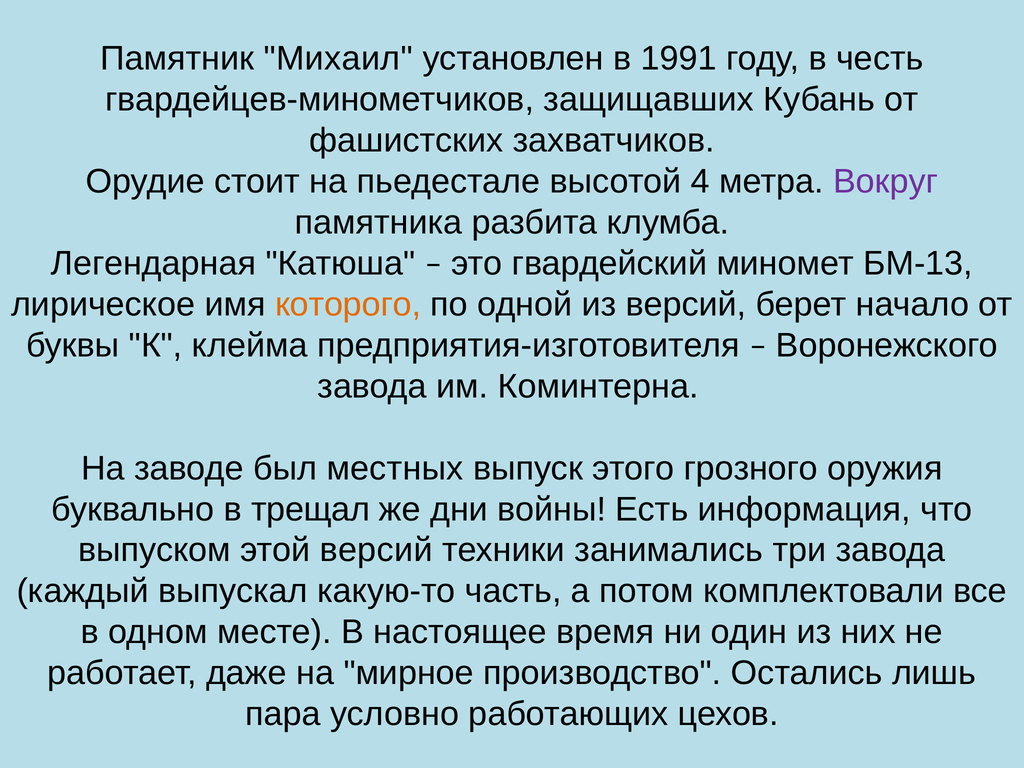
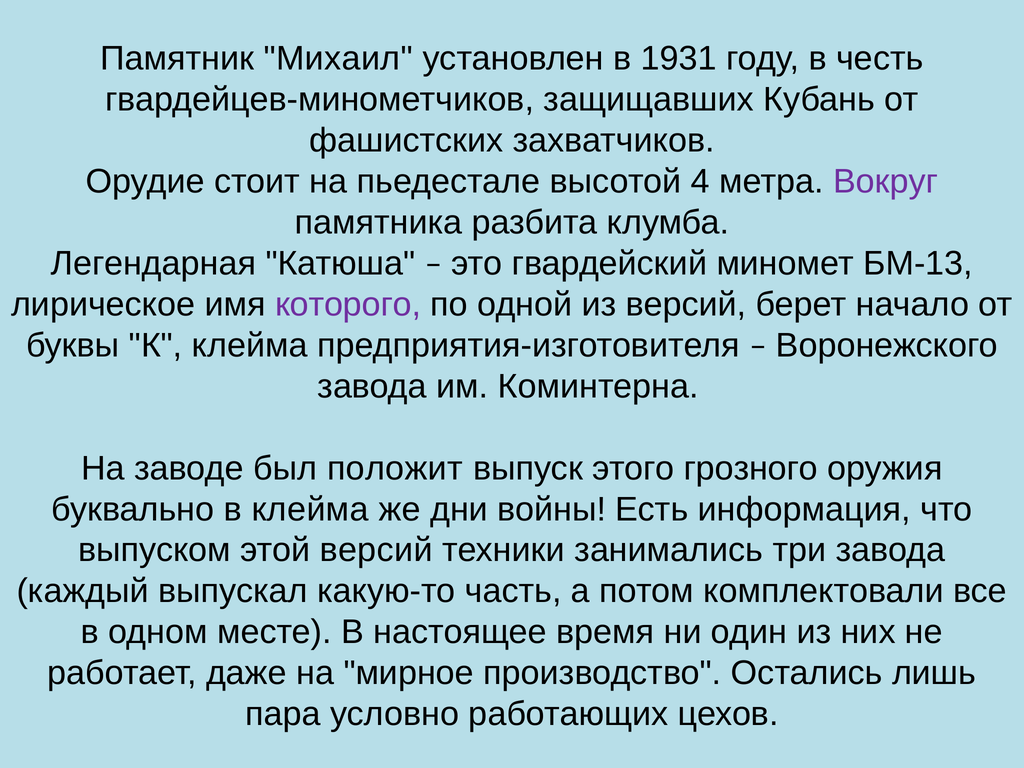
1991: 1991 -> 1931 (679, 59)
которого colour: orange -> purple (348, 304)
местных: местных -> положит (395, 468)
в трещал: трещал -> клейма (310, 509)
